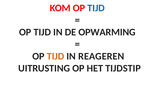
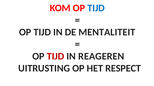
OPWARMING: OPWARMING -> MENTALITEIT (107, 32)
TIJD colour: orange -> red (55, 57)
TIJDSTIP: TIJDSTIP -> RESPECT (123, 69)
